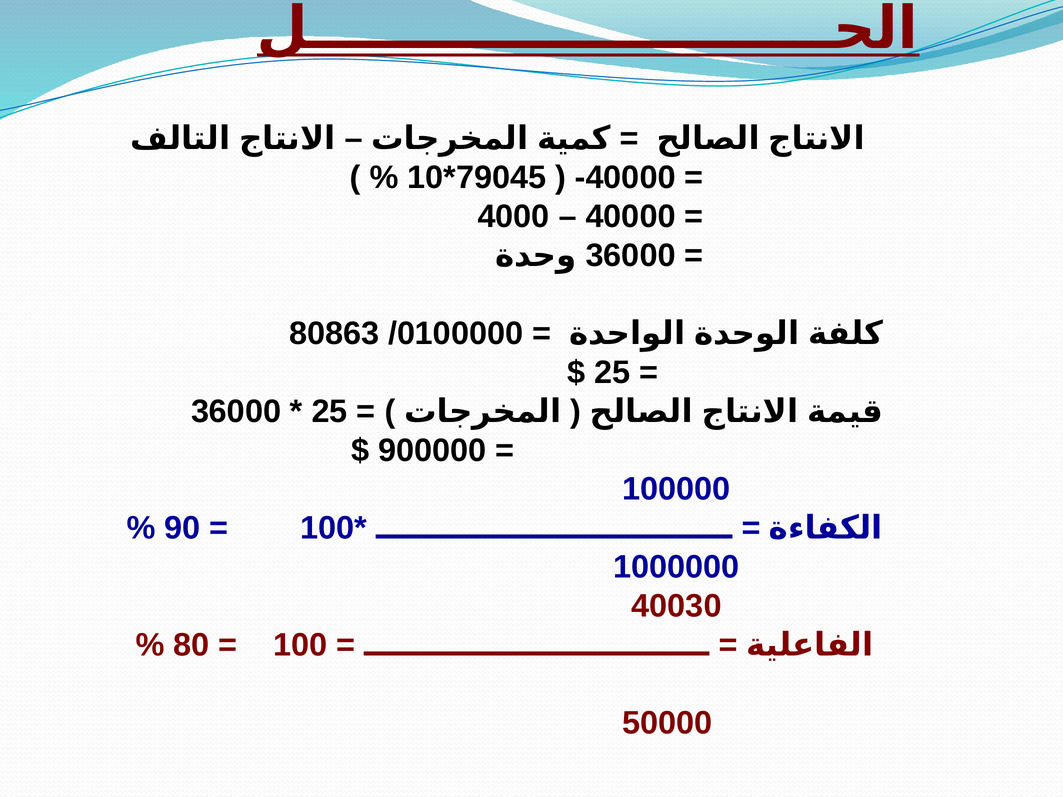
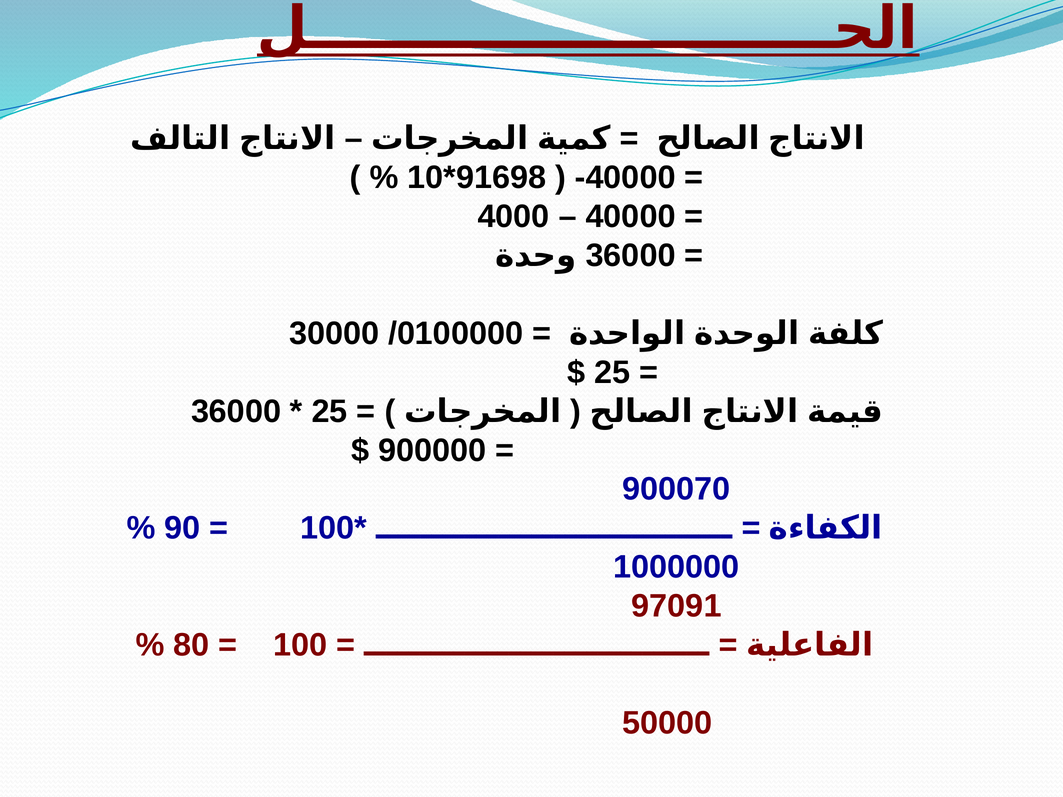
79045: 79045 -> 91698 (501, 178)
80863: 80863 -> 30000 (334, 334)
100000: 100000 -> 900070 (676, 489)
40030: 40030 -> 97091 (677, 606)
